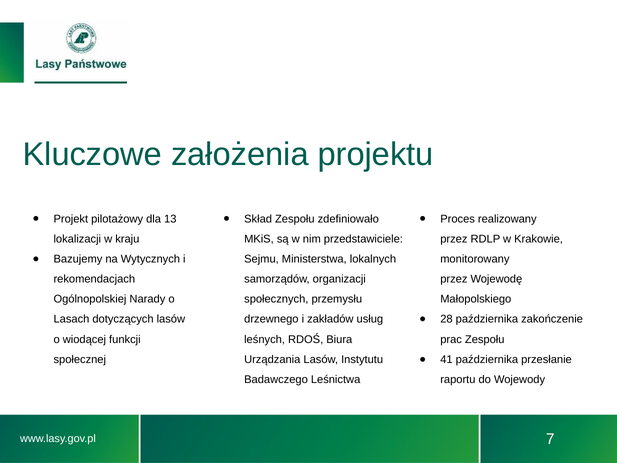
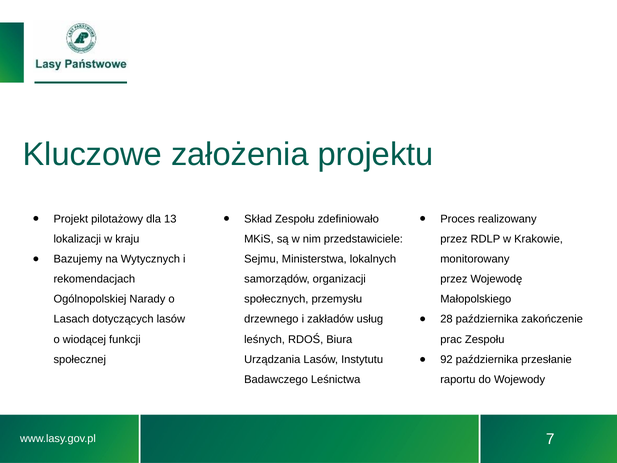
41: 41 -> 92 (446, 359)
